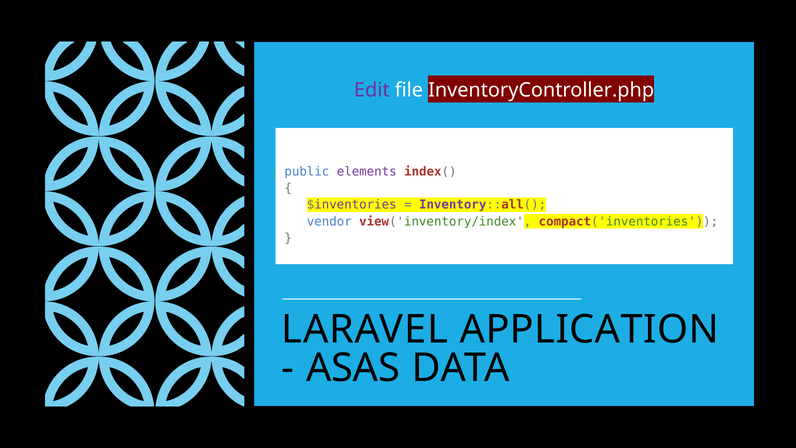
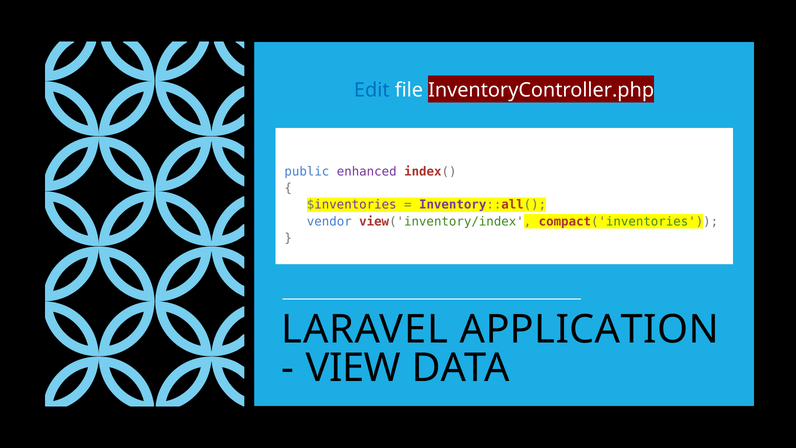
Edit colour: purple -> blue (372, 90)
elements: elements -> enhanced (367, 172)
ASAS: ASAS -> VIEW (353, 368)
